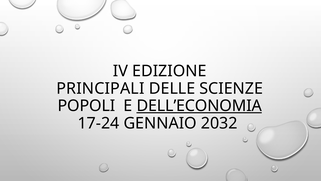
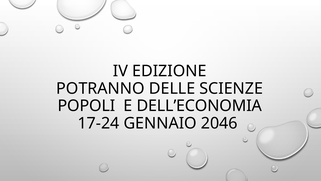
PRINCIPALI: PRINCIPALI -> POTRANNO (100, 88)
DELL’ECONOMIA underline: present -> none (199, 106)
2032: 2032 -> 2046 (219, 123)
